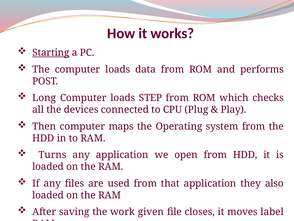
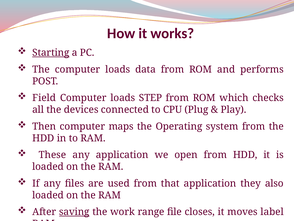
Long: Long -> Field (44, 98)
Turns: Turns -> These (52, 155)
saving underline: none -> present (74, 211)
given: given -> range (151, 211)
